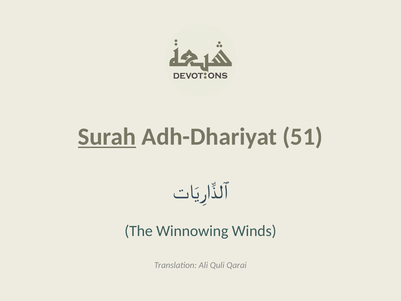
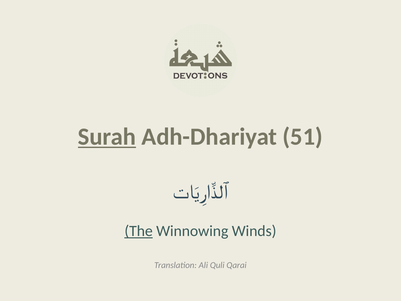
The underline: none -> present (139, 231)
